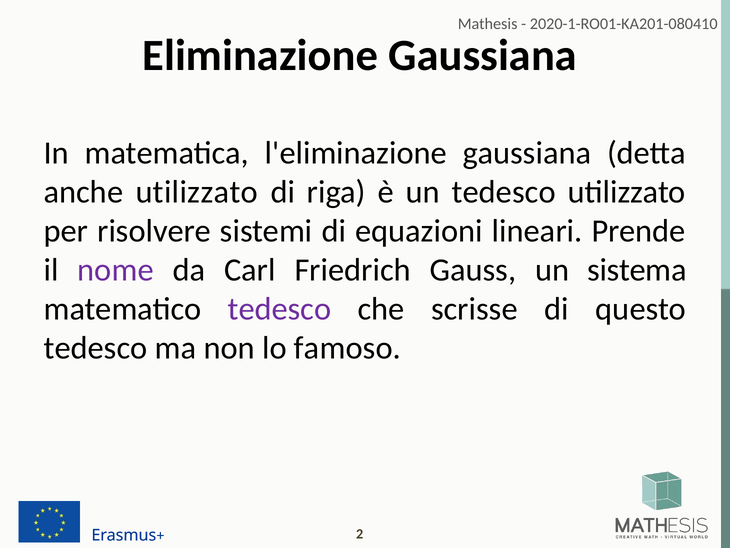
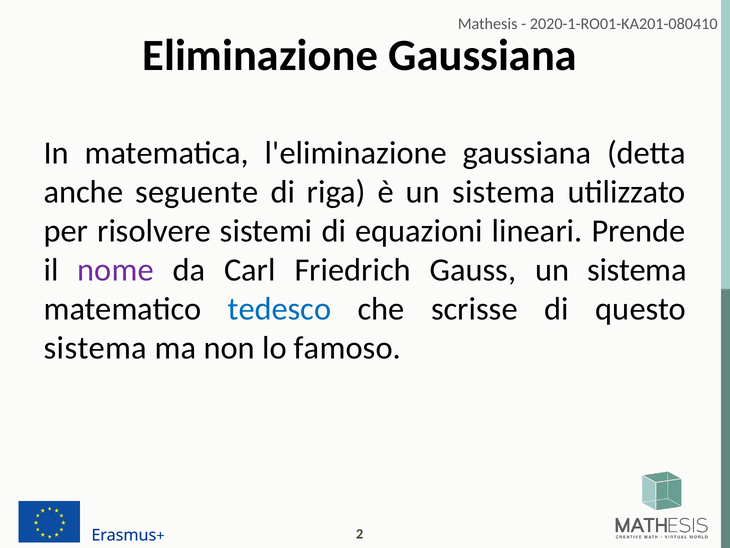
anche utilizzato: utilizzato -> seguente (197, 192)
è un tedesco: tedesco -> sistema (504, 192)
tedesco colour: purple -> blue (280, 309)
tedesco: tedesco -> sistema (95, 348)
